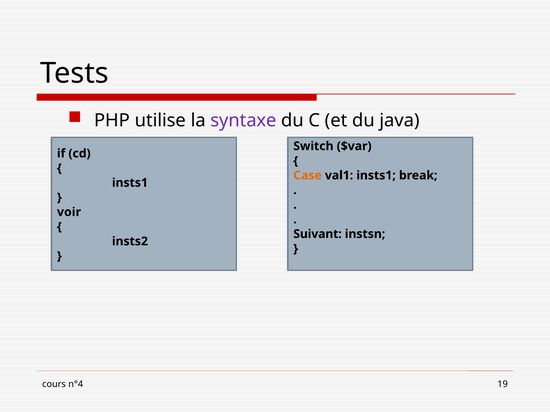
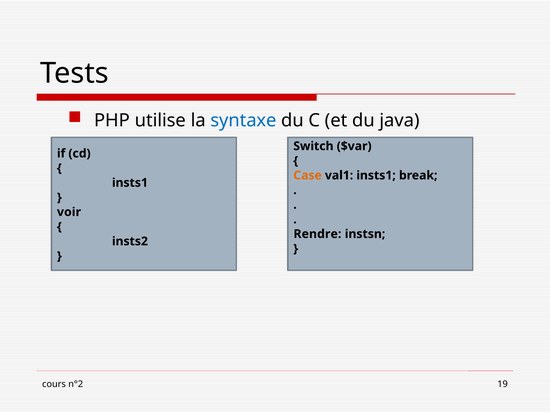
syntaxe colour: purple -> blue (244, 120)
Suivant: Suivant -> Rendre (317, 234)
n°4: n°4 -> n°2 (76, 385)
